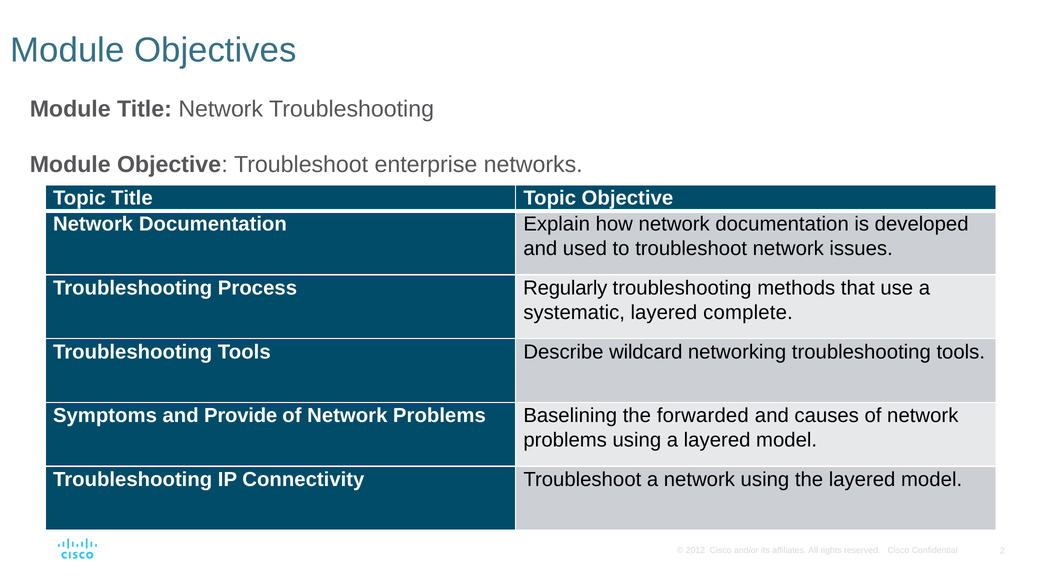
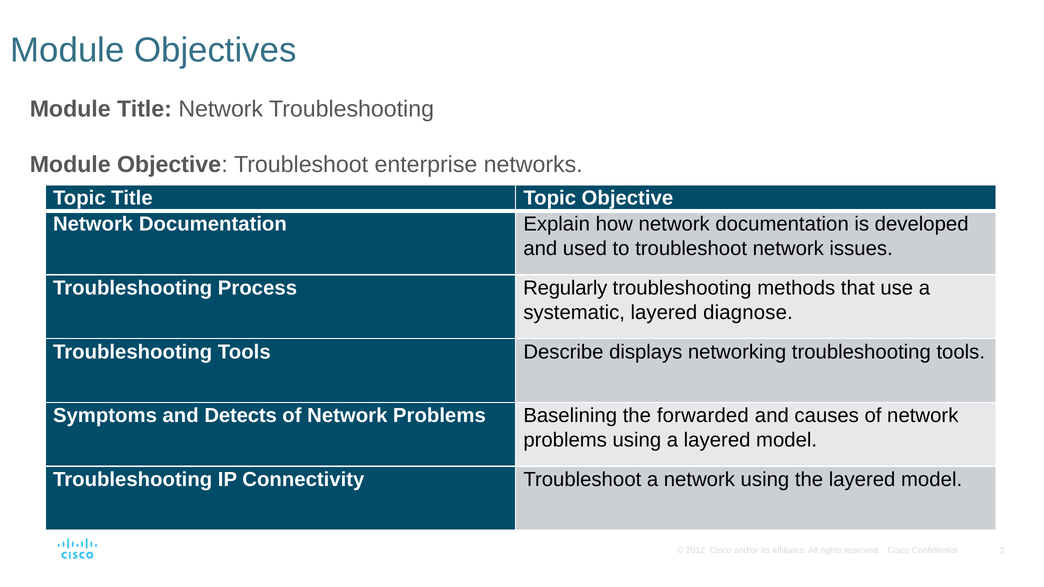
complete: complete -> diagnose (748, 313)
wildcard: wildcard -> displays (646, 352)
Provide: Provide -> Detects (241, 416)
